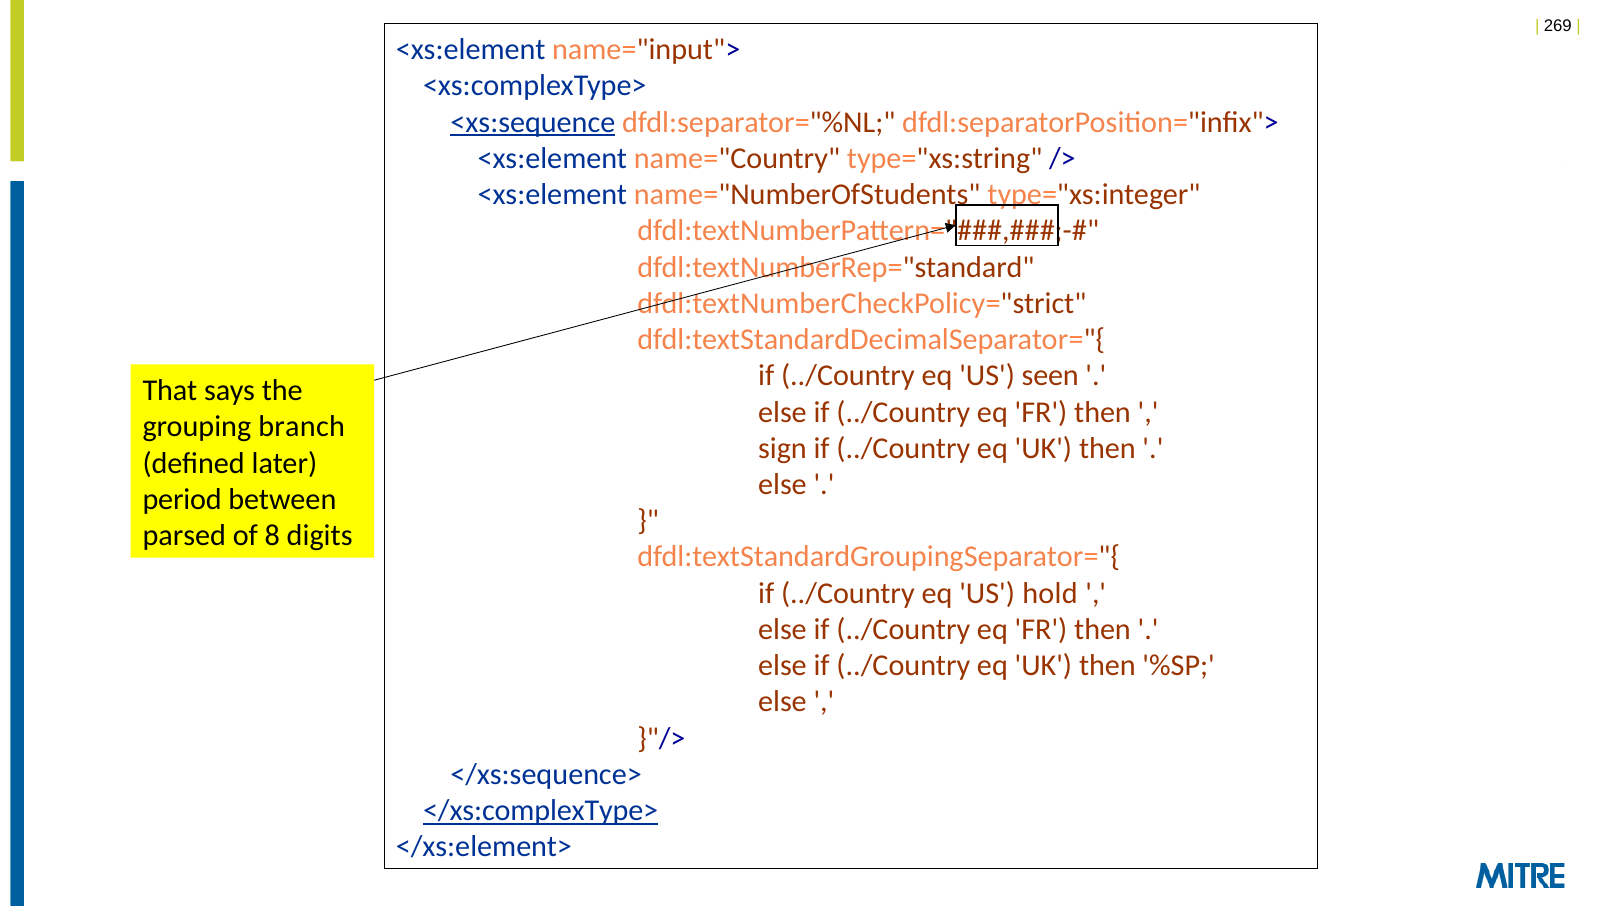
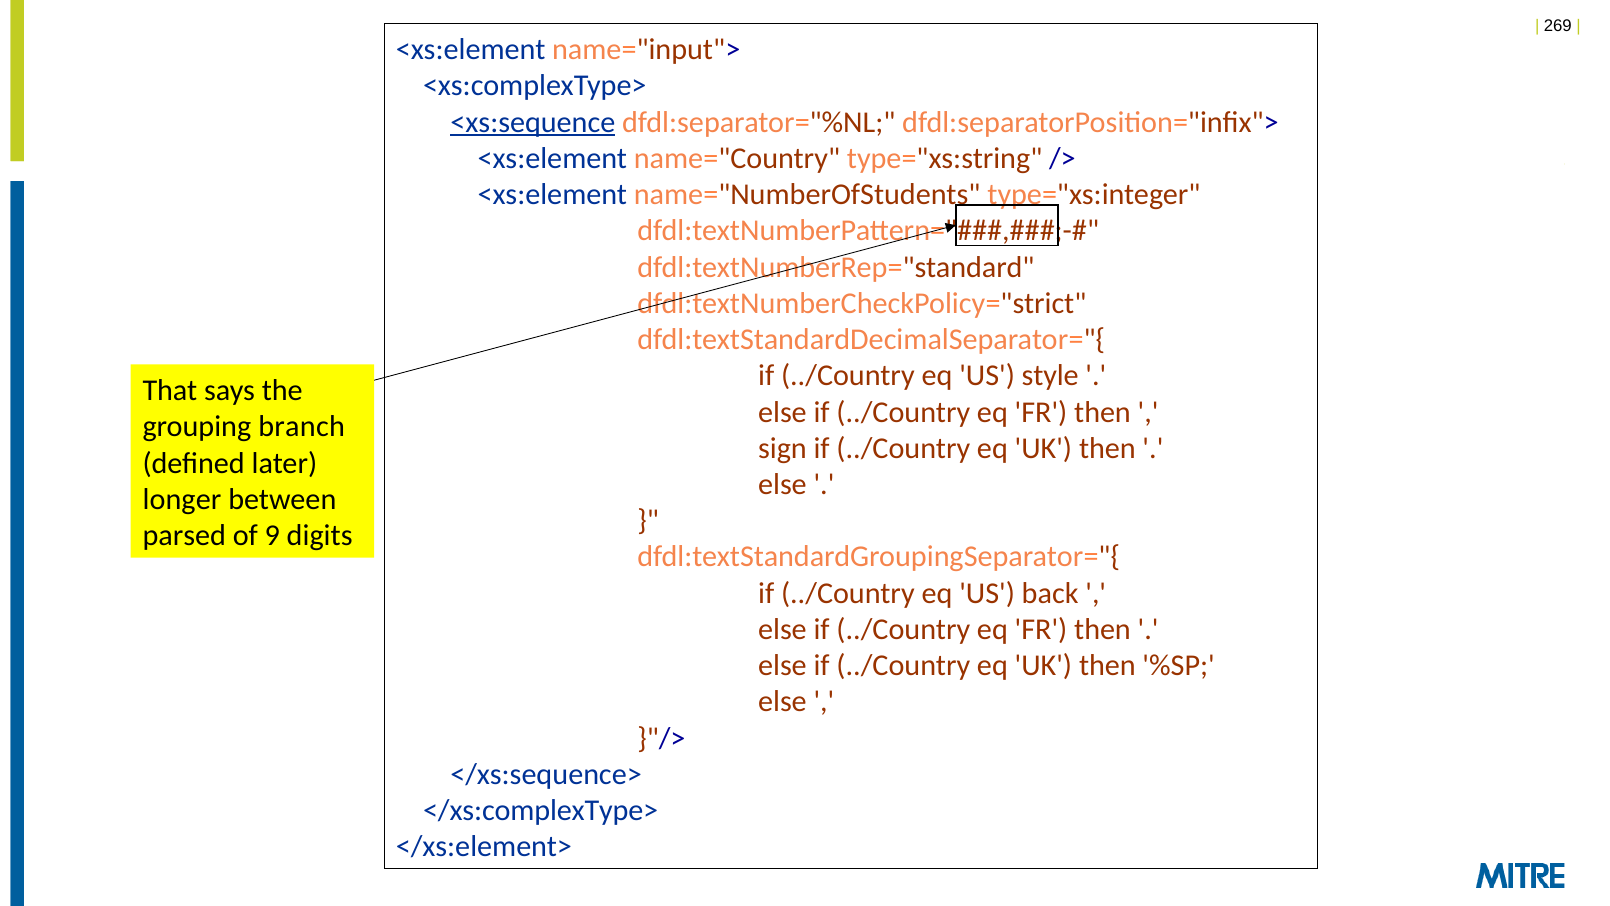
seen: seen -> style (1050, 376)
period: period -> longer (182, 499)
8: 8 -> 9 (272, 535)
hold: hold -> back (1050, 593)
</xs:complexType> underline: present -> none (541, 810)
